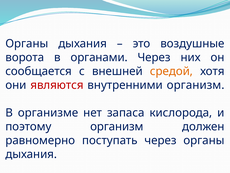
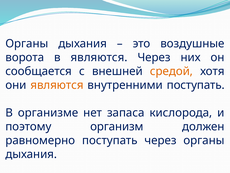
в органами: органами -> являются (99, 57)
являются colour: red -> orange (57, 85)
внутренними организм: организм -> поступать (196, 85)
